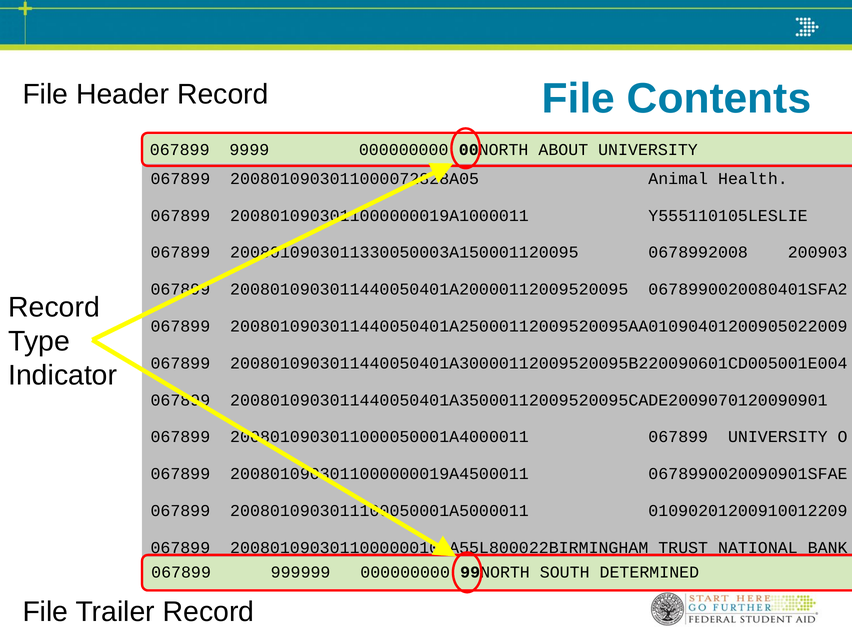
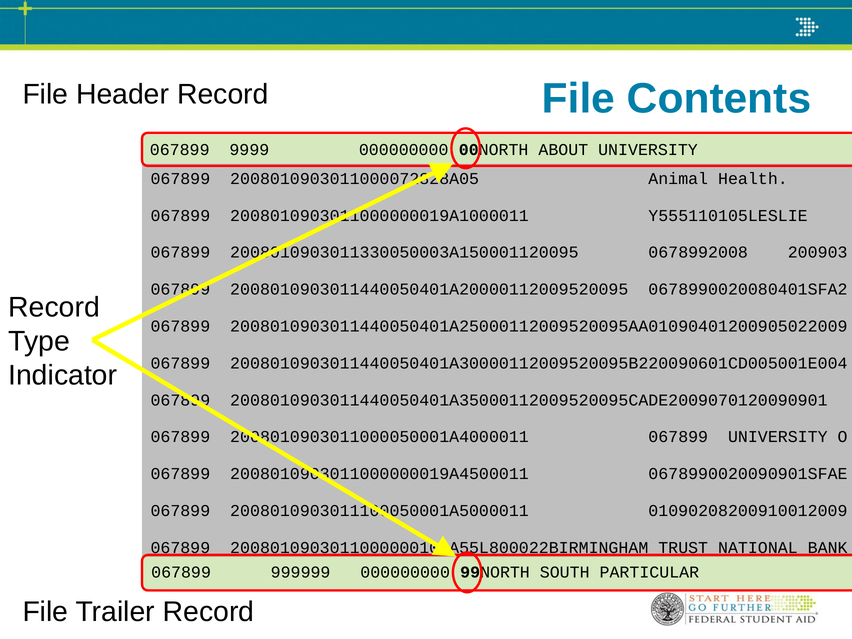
01090201200910012209: 01090201200910012209 -> 01090208200910012009 (748, 511)
DETERMINED: DETERMINED -> PARTICULAR (649, 572)
